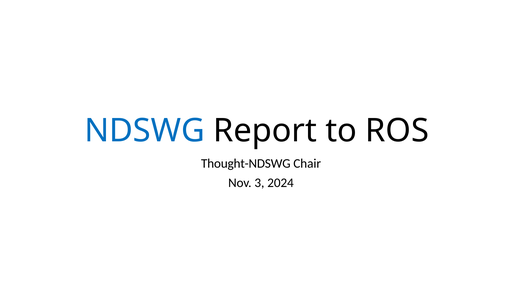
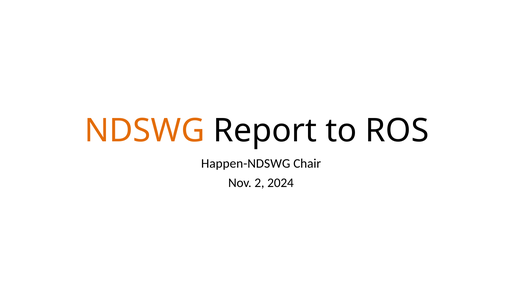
NDSWG colour: blue -> orange (145, 130)
Thought-NDSWG: Thought-NDSWG -> Happen-NDSWG (246, 163)
3: 3 -> 2 (259, 183)
